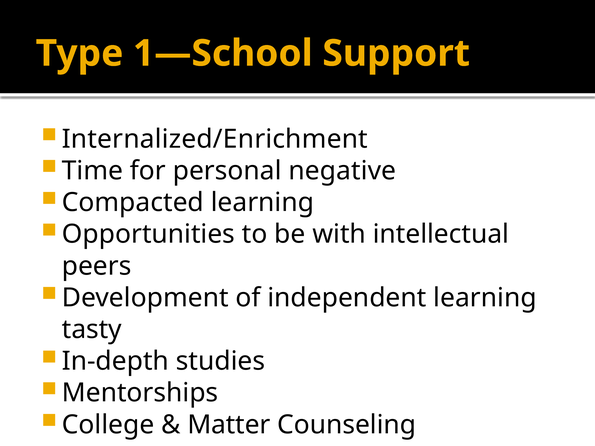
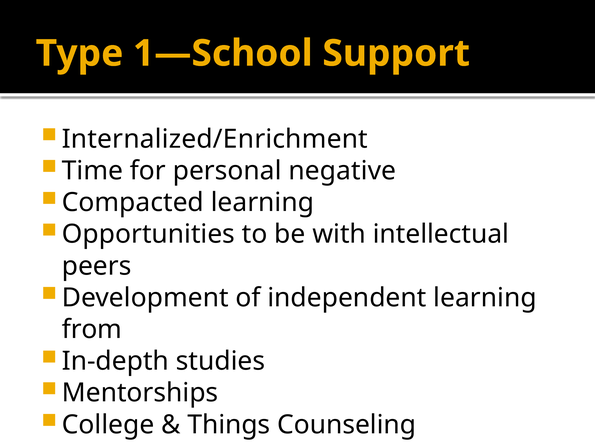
tasty: tasty -> from (92, 330)
Matter: Matter -> Things (229, 425)
